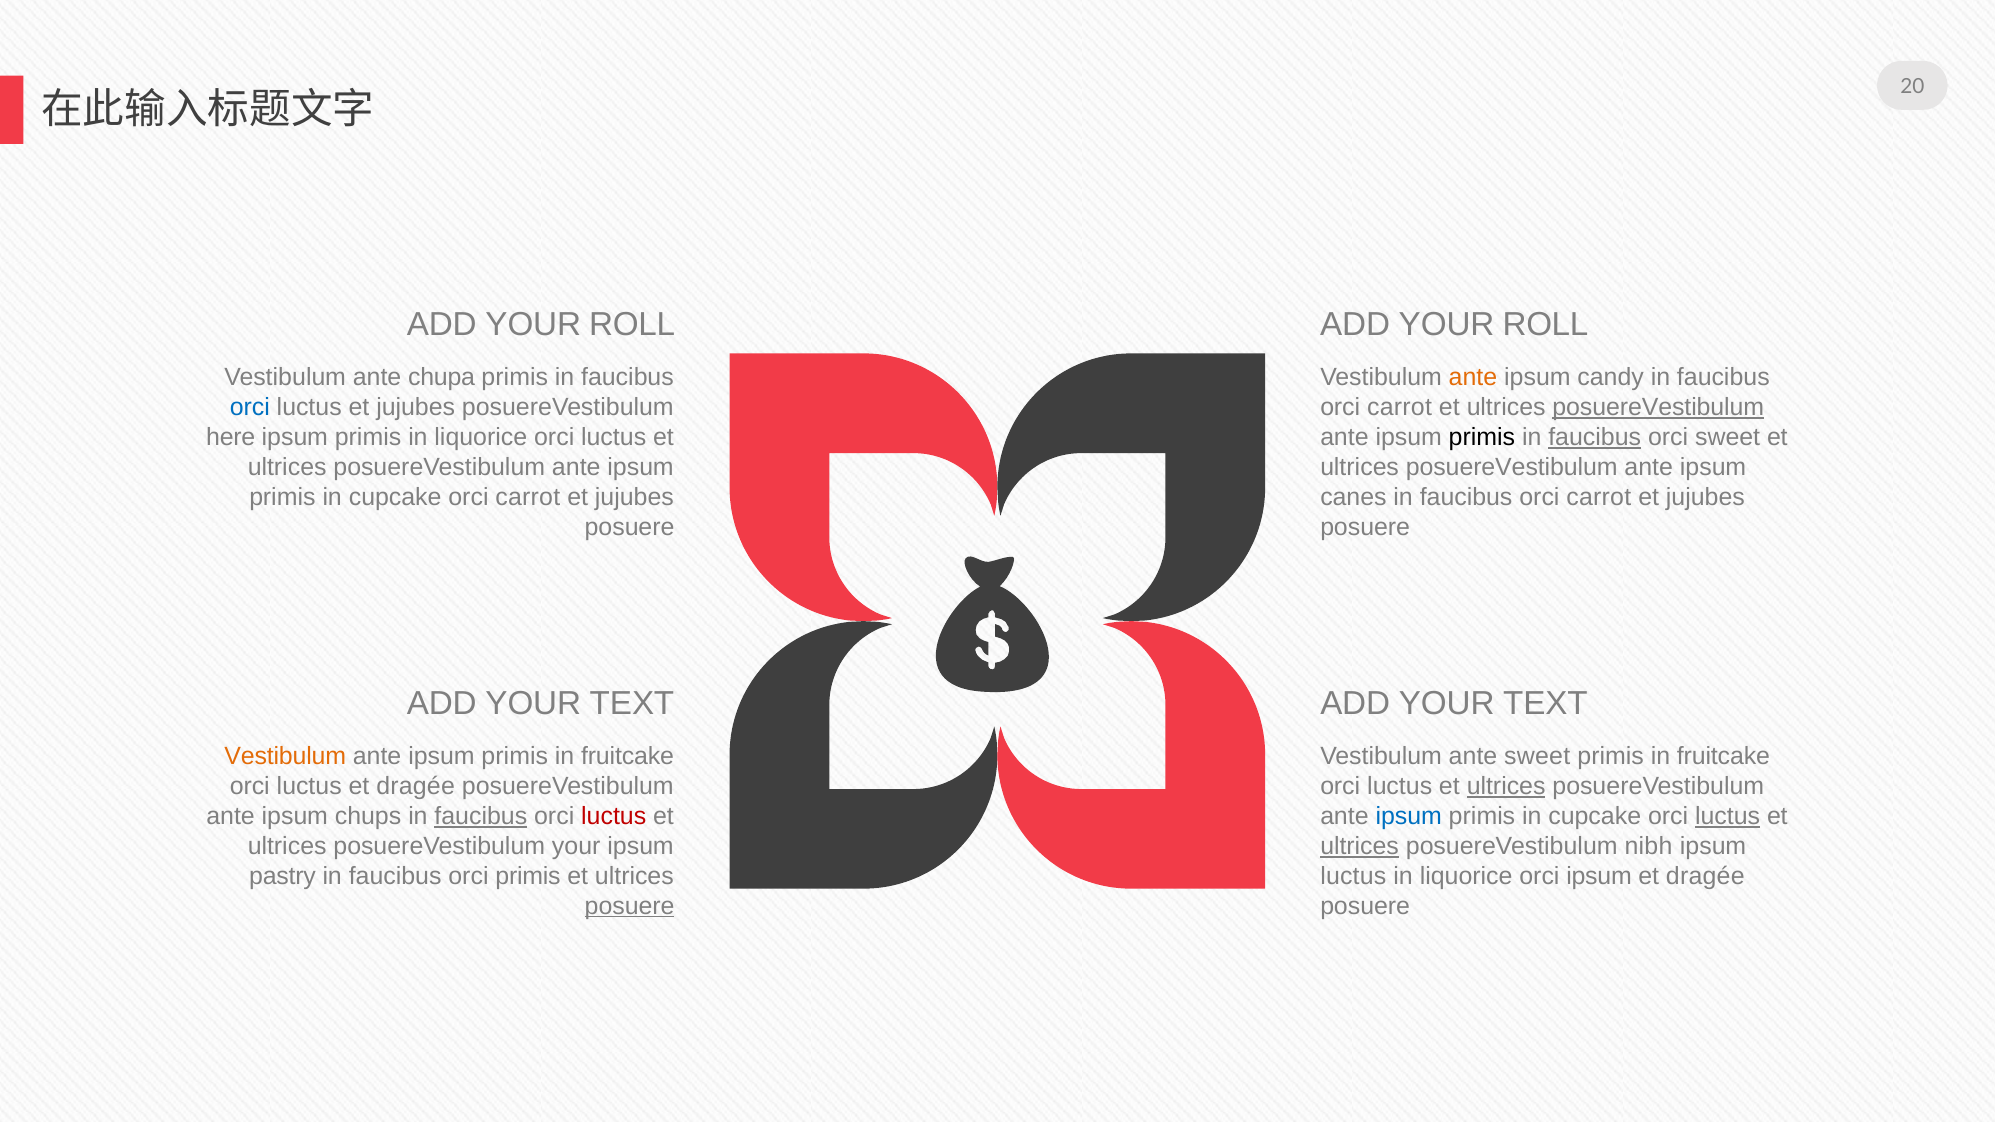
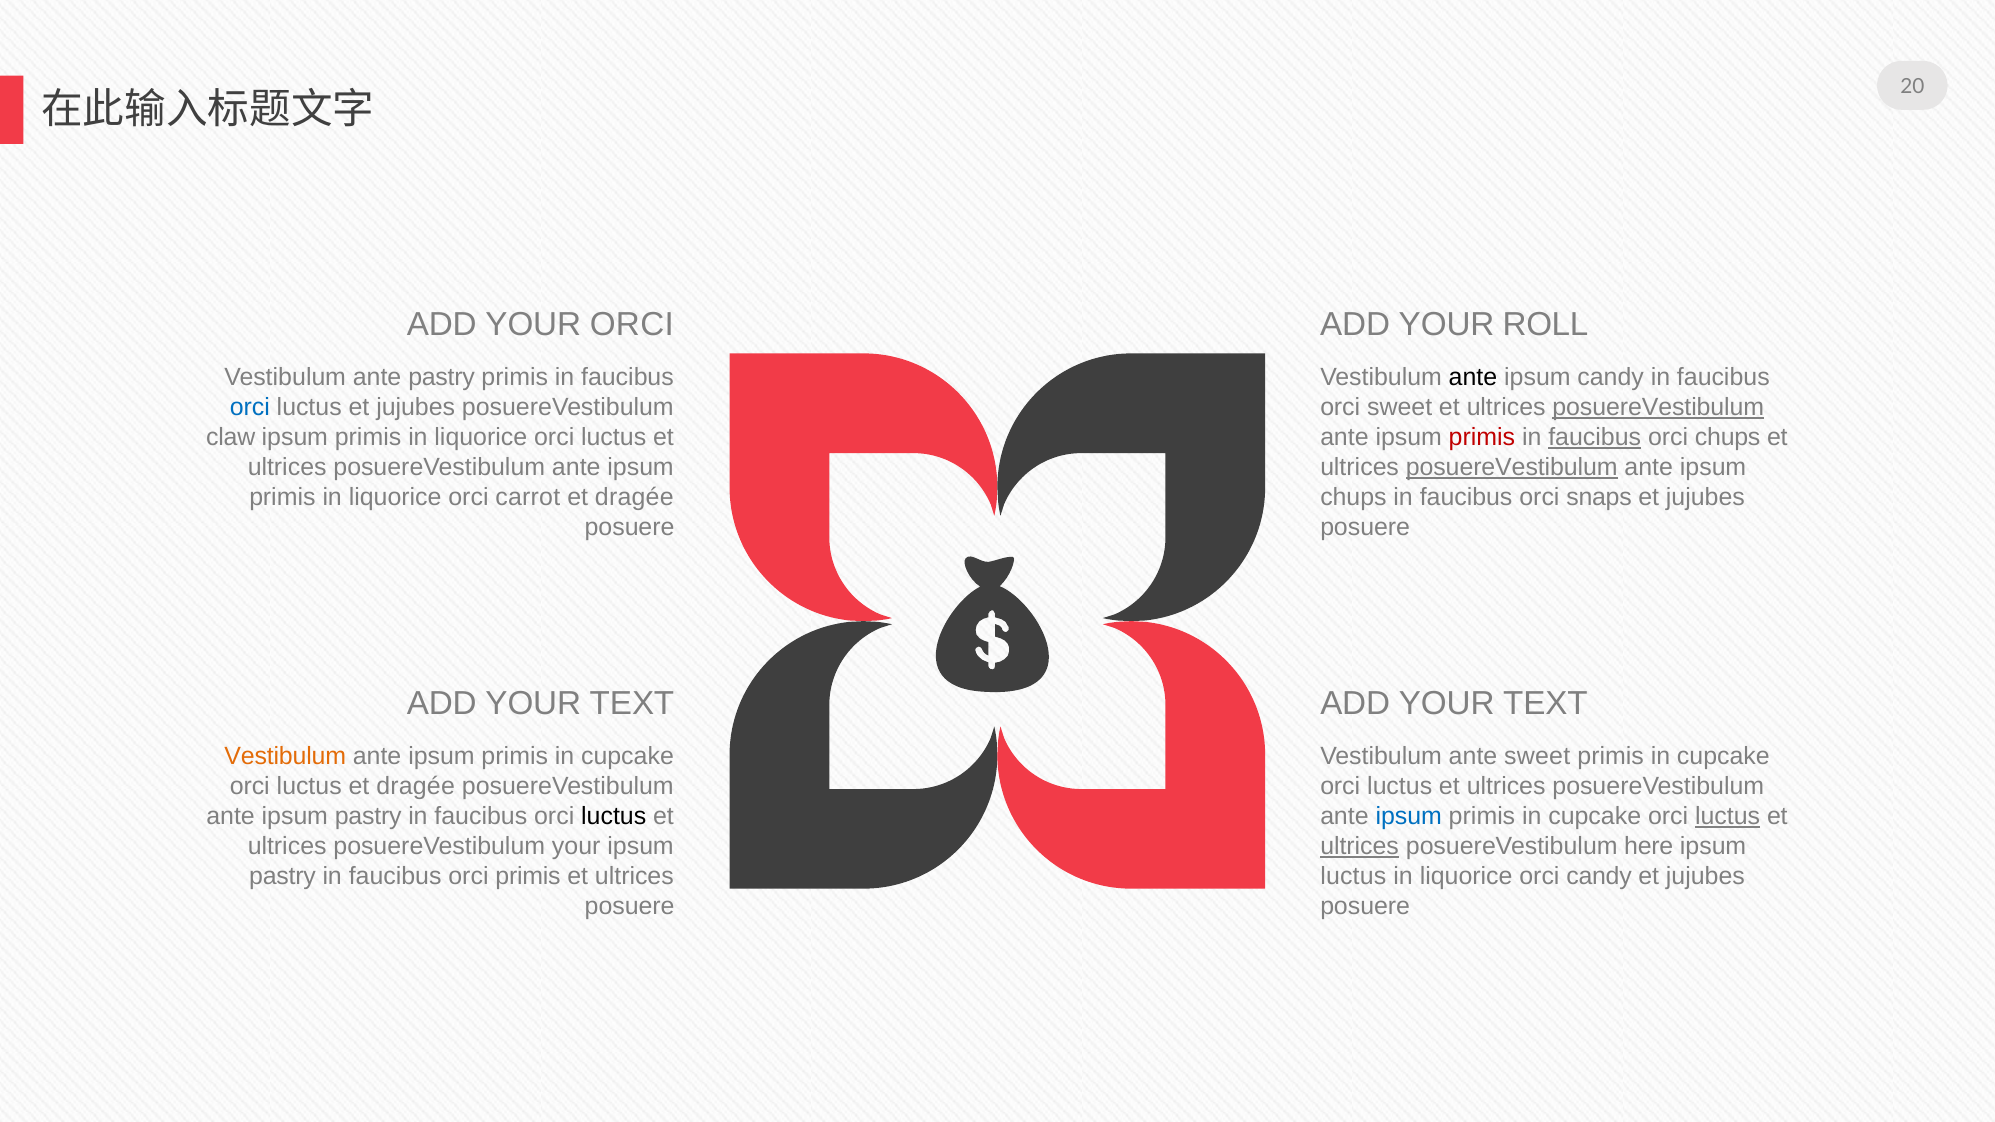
ROLL: ROLL -> ORCI (632, 325)
ante chupa: chupa -> pastry (442, 378)
ante colour: orange -> black (1473, 378)
carrot: carrot -> sweet (1400, 407)
here: here -> claw (231, 437)
primis colour: black -> red (1482, 437)
orci sweet: sweet -> chups (1728, 437)
posuereVestibulum underline: none -> present (1512, 467)
cupcake: cupcake -> liquorice (395, 497)
jujubes: jujubes -> dragée (634, 497)
canes: canes -> chups (1353, 497)
carrot: carrot -> snaps (1599, 497)
fruitcake: fruitcake -> cupcake (627, 756)
fruitcake: fruitcake -> cupcake (1723, 756)
ultrices underline: present -> none (1506, 786)
ante ipsum chups: chups -> pastry (368, 816)
faucibus underline: present -> none (481, 816)
luctus colour: red -> black (614, 816)
nibh: nibh -> here (1649, 846)
orci ipsum: ipsum -> candy (1599, 876)
dragée: dragée -> jujubes (1705, 876)
posuere underline: present -> none (630, 906)
